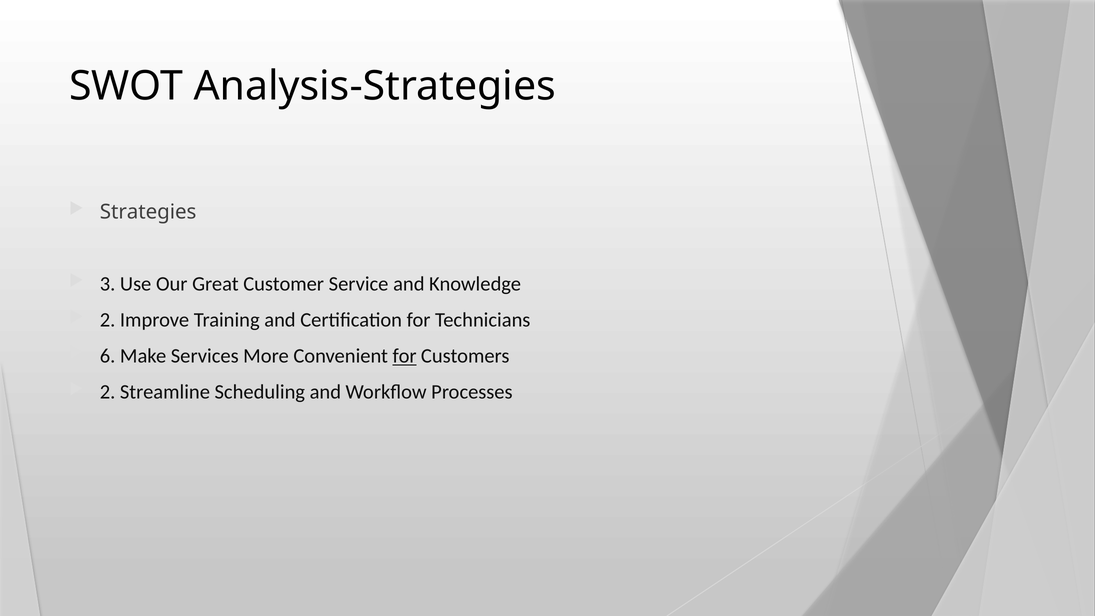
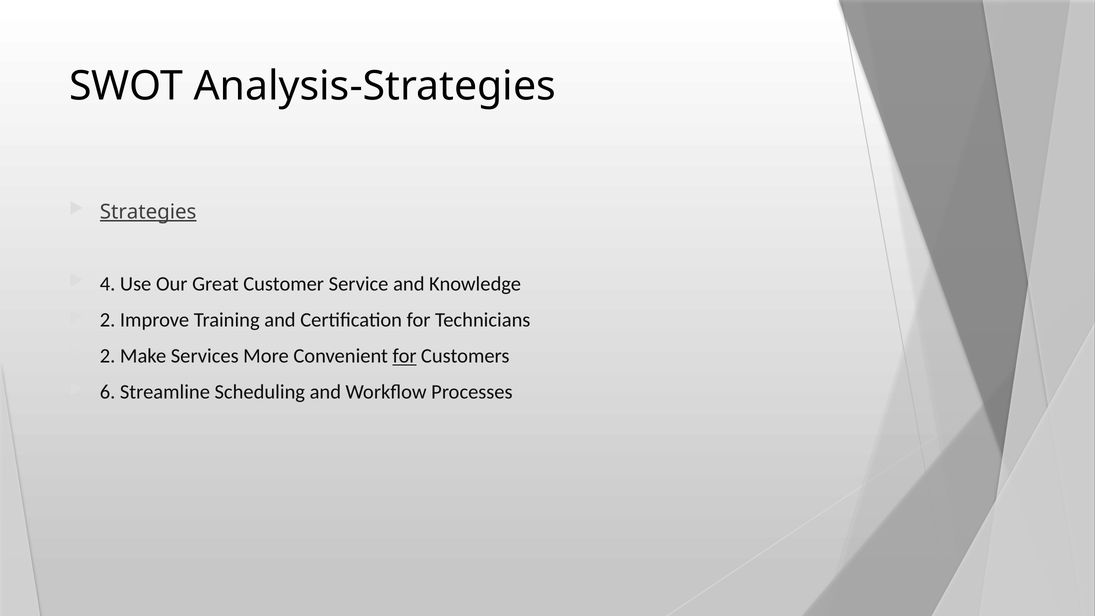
Strategies underline: none -> present (148, 212)
3: 3 -> 4 (108, 284)
6: 6 -> 2 (108, 356)
2: 2 -> 6 (108, 392)
